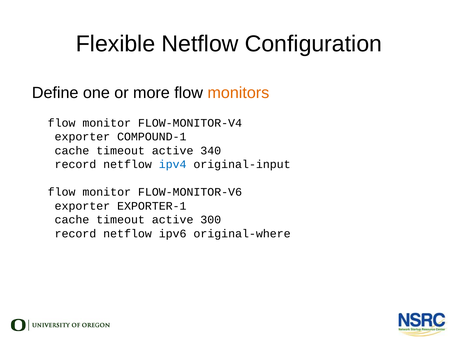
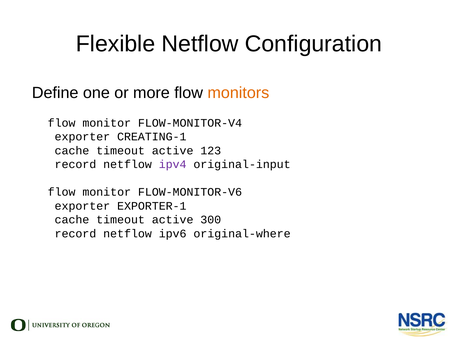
COMPOUND-1: COMPOUND-1 -> CREATING-1 (152, 137)
340: 340 -> 123 (211, 151)
ipv4 colour: blue -> purple (173, 165)
